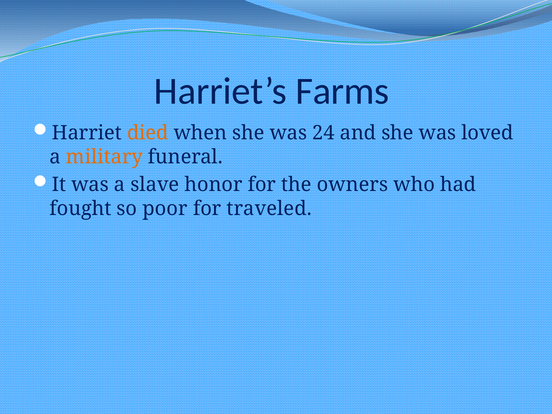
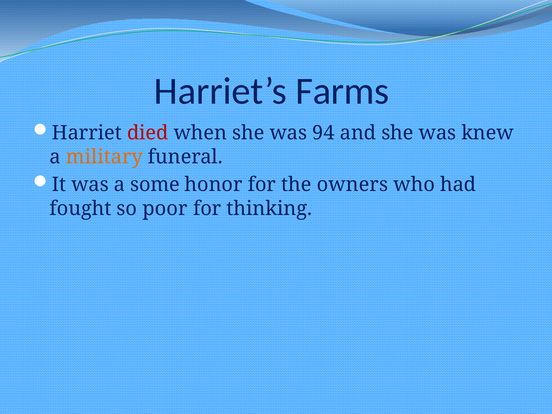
died colour: orange -> red (148, 133)
24: 24 -> 94 (323, 133)
loved: loved -> knew (487, 133)
slave: slave -> some (155, 185)
traveled: traveled -> thinking (269, 209)
